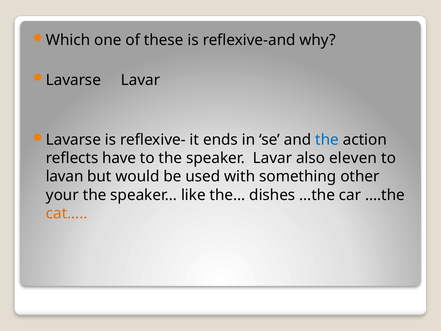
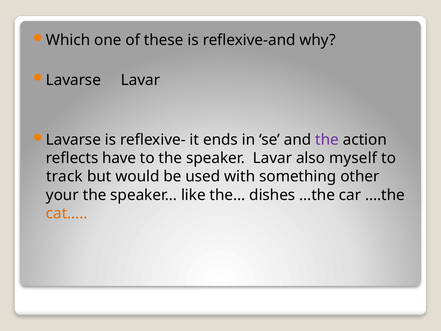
the colour: blue -> purple (327, 140)
eleven: eleven -> myself (353, 158)
lavan: lavan -> track (64, 176)
